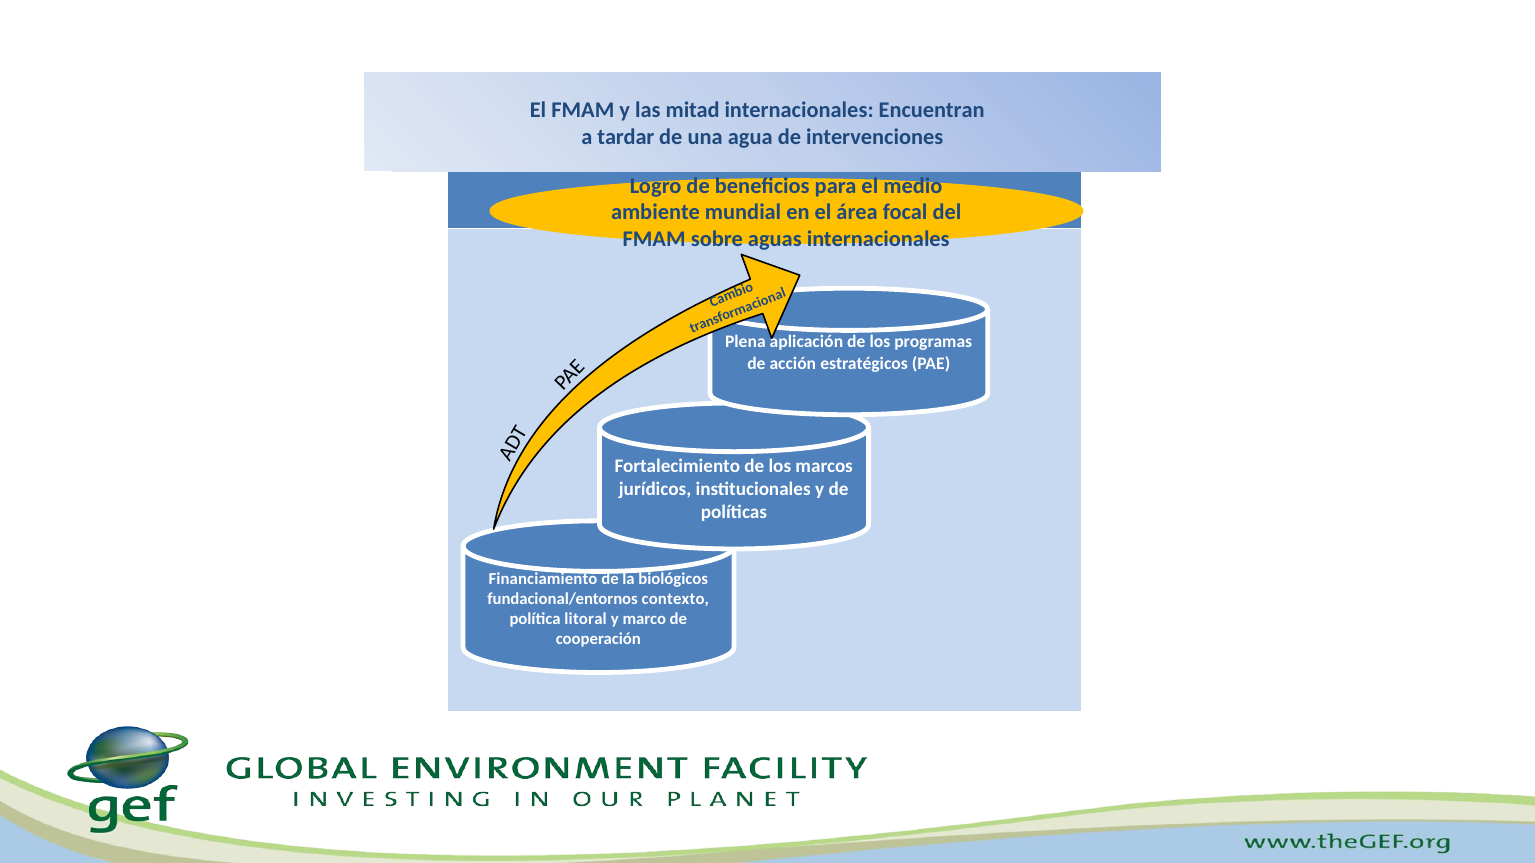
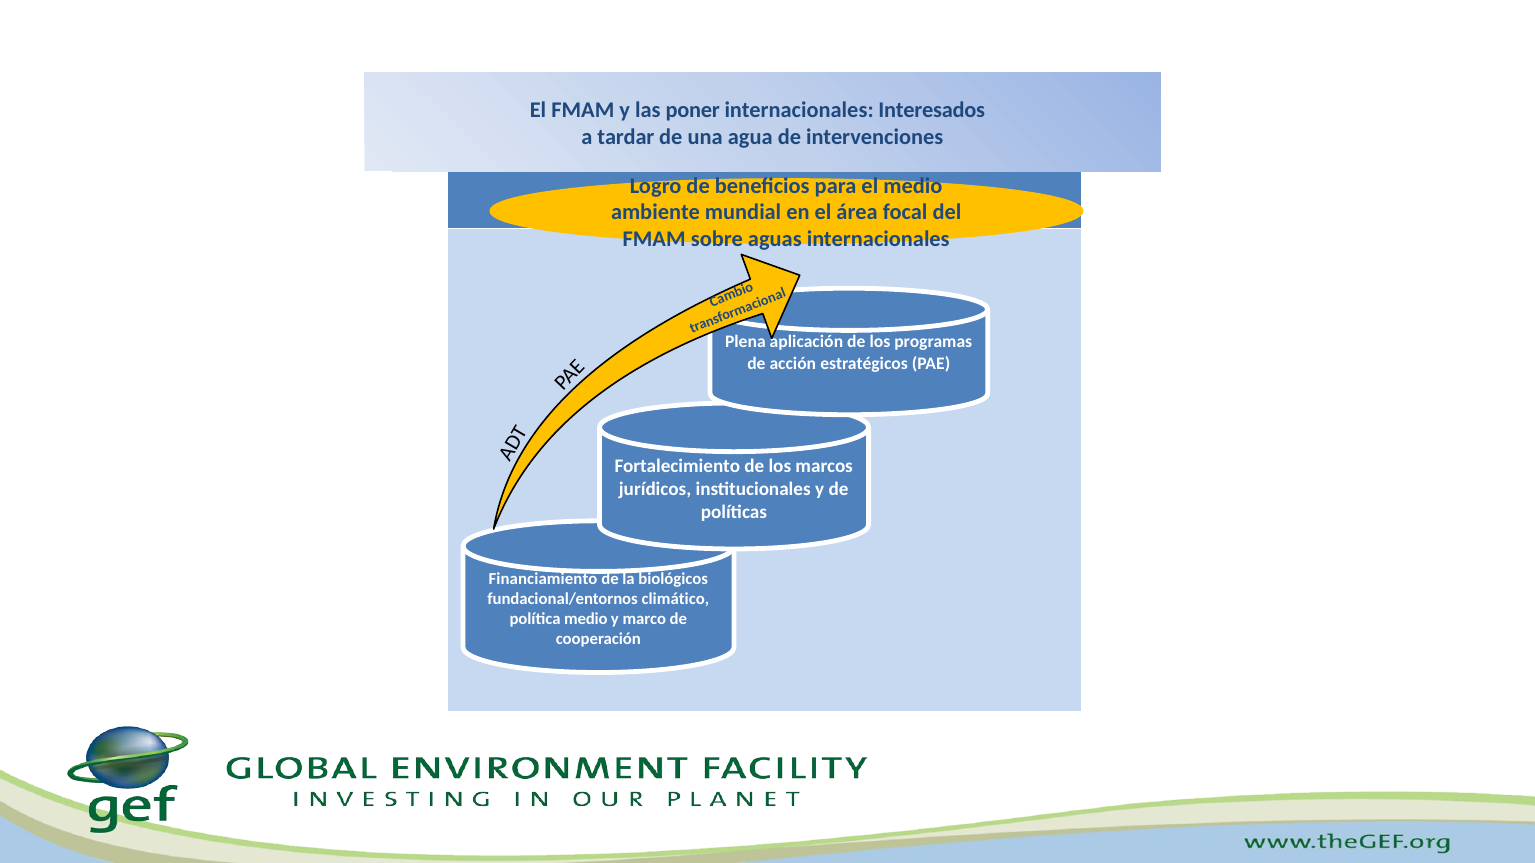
mitad: mitad -> poner (693, 110)
Encuentran: Encuentran -> Interesados (932, 110)
contexto: contexto -> climático (675, 599)
política litoral: litoral -> medio (586, 619)
